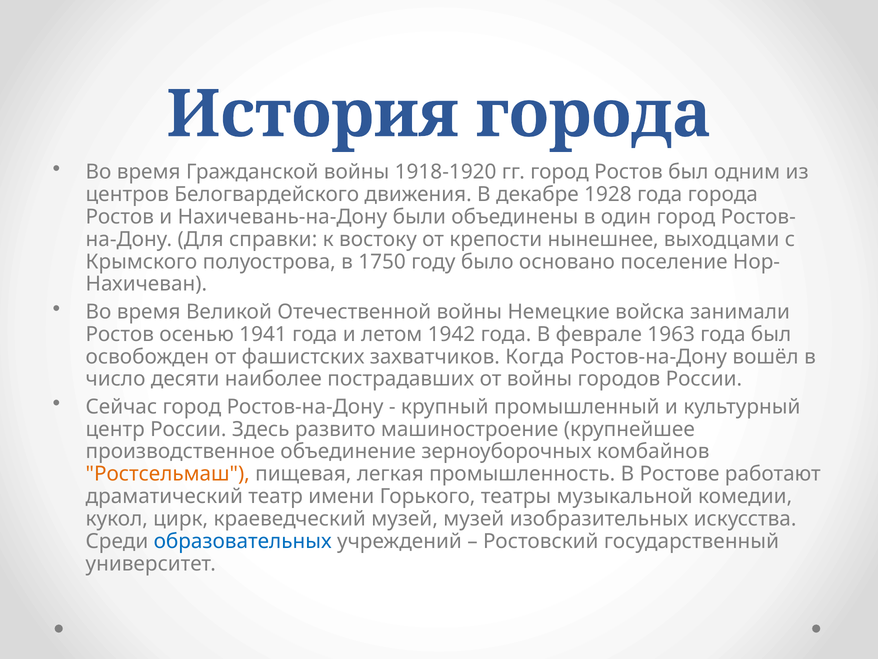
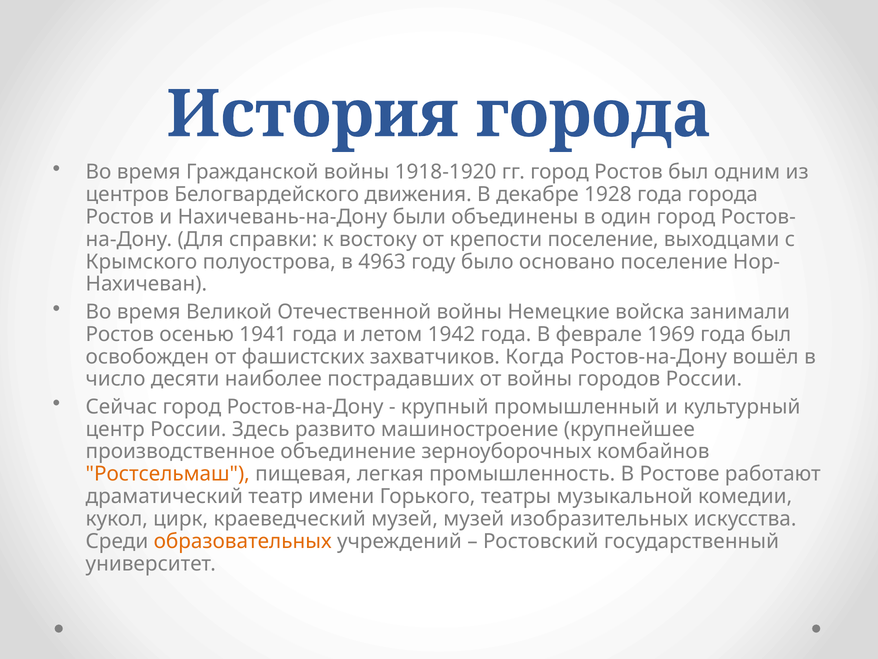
крепости нынешнее: нынешнее -> поселение (603, 239)
1750: 1750 -> 4963 (382, 262)
1963: 1963 -> 1969 (671, 334)
образовательных colour: blue -> orange (243, 541)
